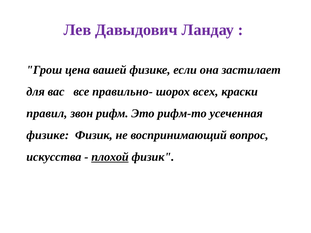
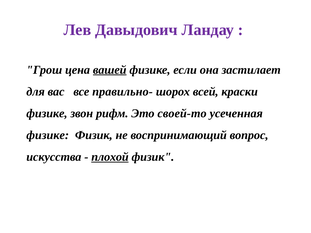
вашей underline: none -> present (110, 70)
всех: всех -> всей (206, 92)
правил: правил -> физике (47, 113)
рифм-то: рифм-то -> своей-то (182, 113)
